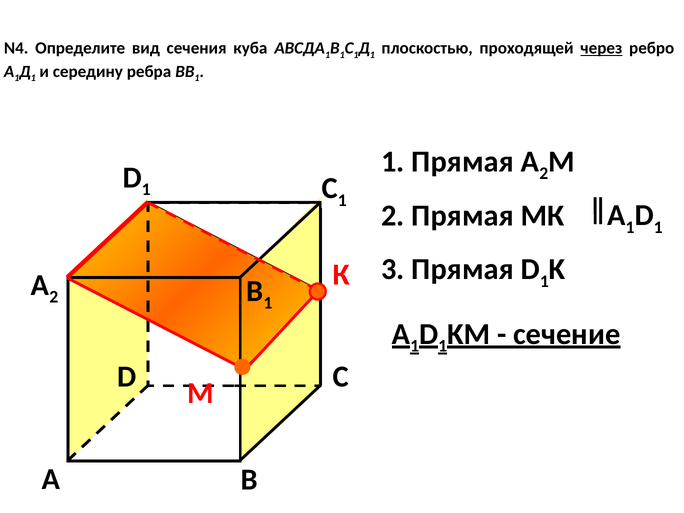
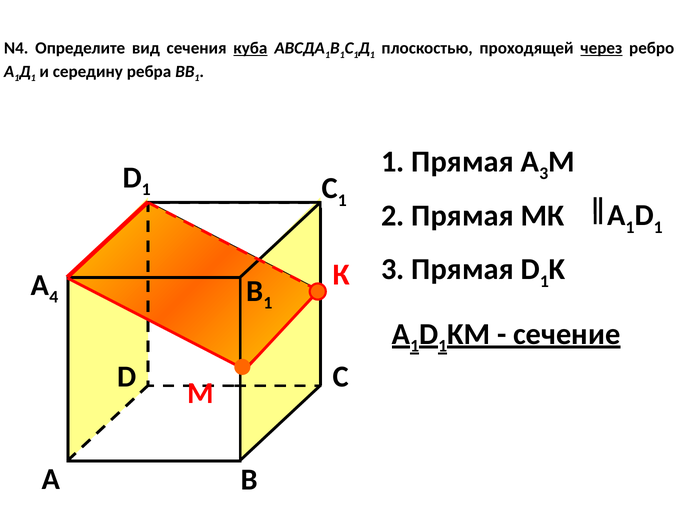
куба underline: none -> present (250, 48)
Прямая А 2: 2 -> 3 (544, 173)
2: 2 -> 4 (54, 297)
